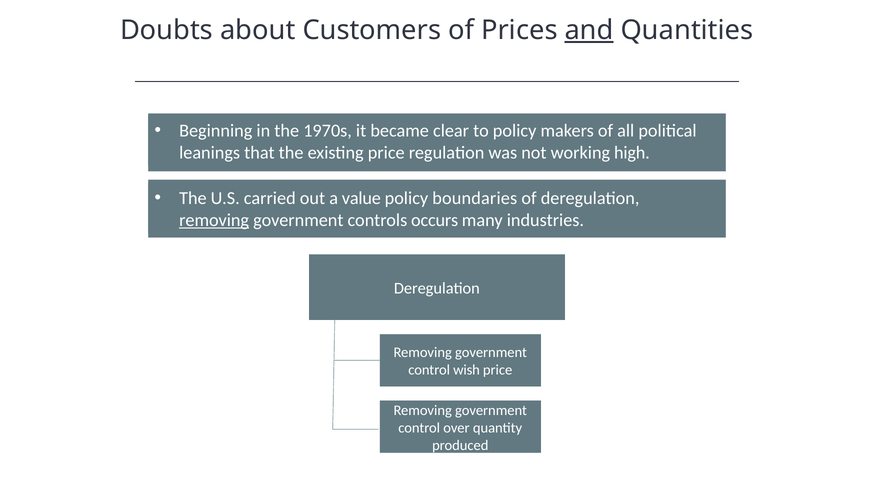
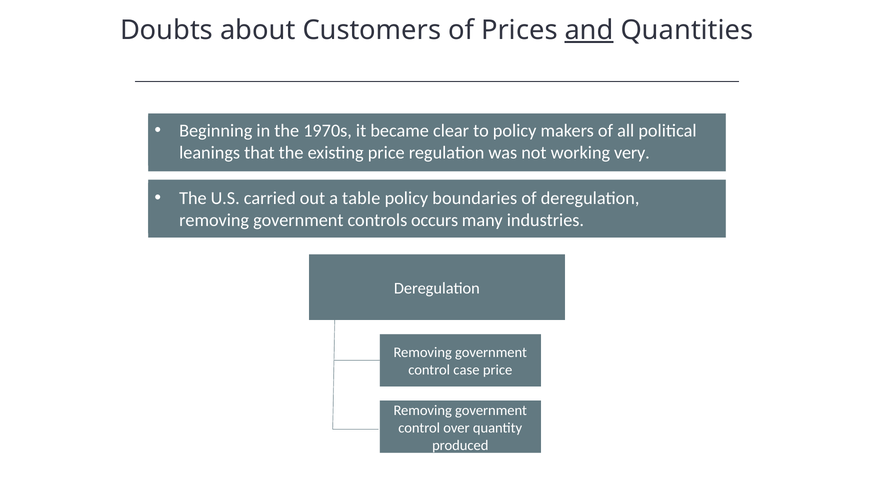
high: high -> very (632, 152)
value: value -> table (361, 198)
removing underline: present -> none (214, 220)
wish: wish -> case (466, 370)
